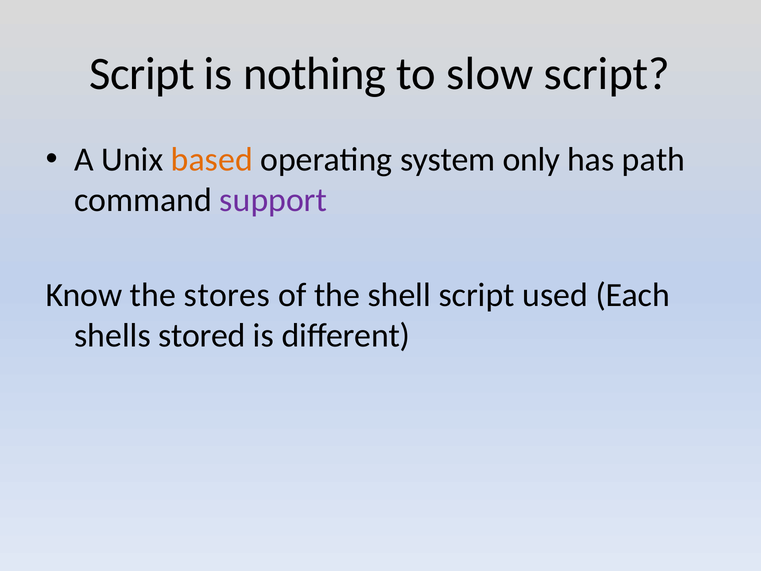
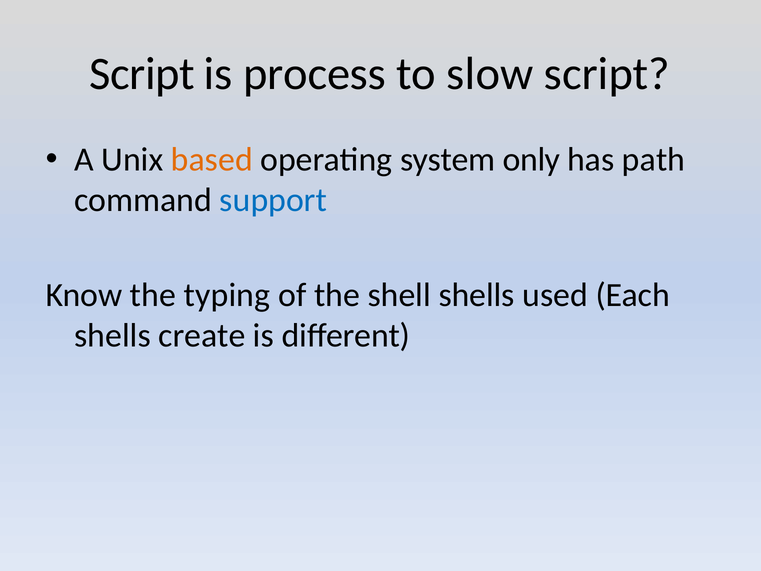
nothing: nothing -> process (315, 74)
support colour: purple -> blue (273, 200)
stores: stores -> typing (227, 295)
shell script: script -> shells (477, 295)
stored: stored -> create (202, 336)
